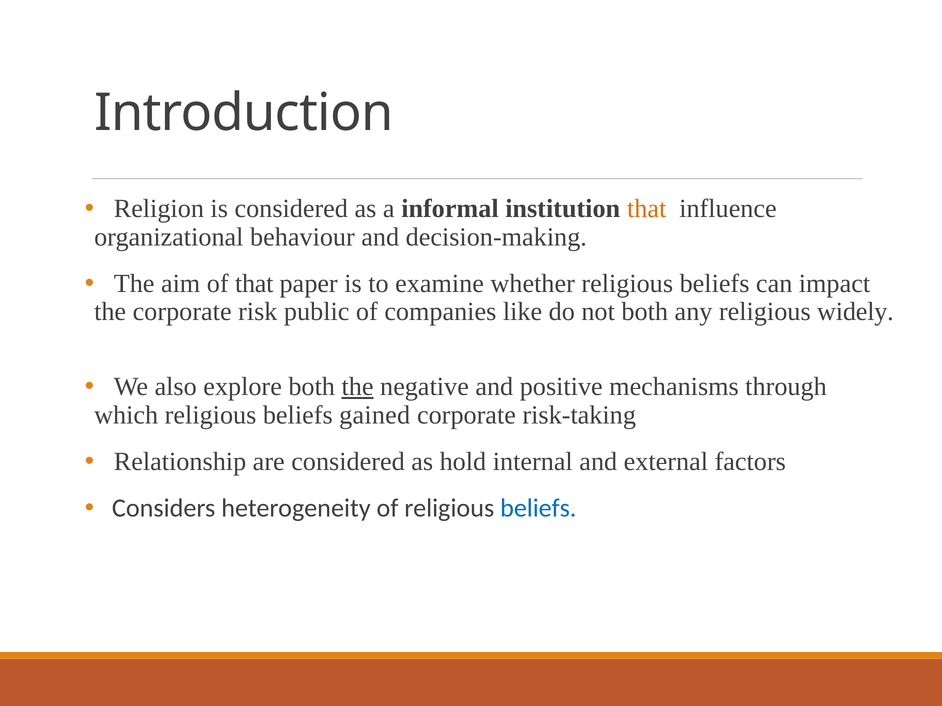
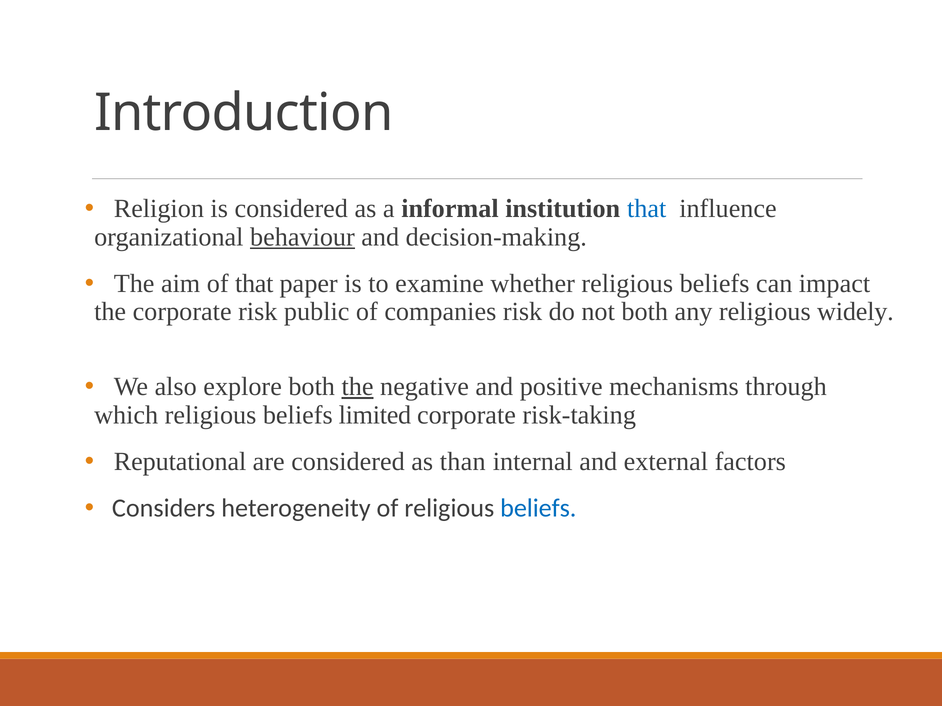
that colour: orange -> blue (647, 209)
behaviour underline: none -> present (302, 237)
companies like: like -> risk (523, 312)
gained: gained -> limited (375, 415)
Relationship: Relationship -> Reputational (180, 462)
hold: hold -> than (463, 462)
